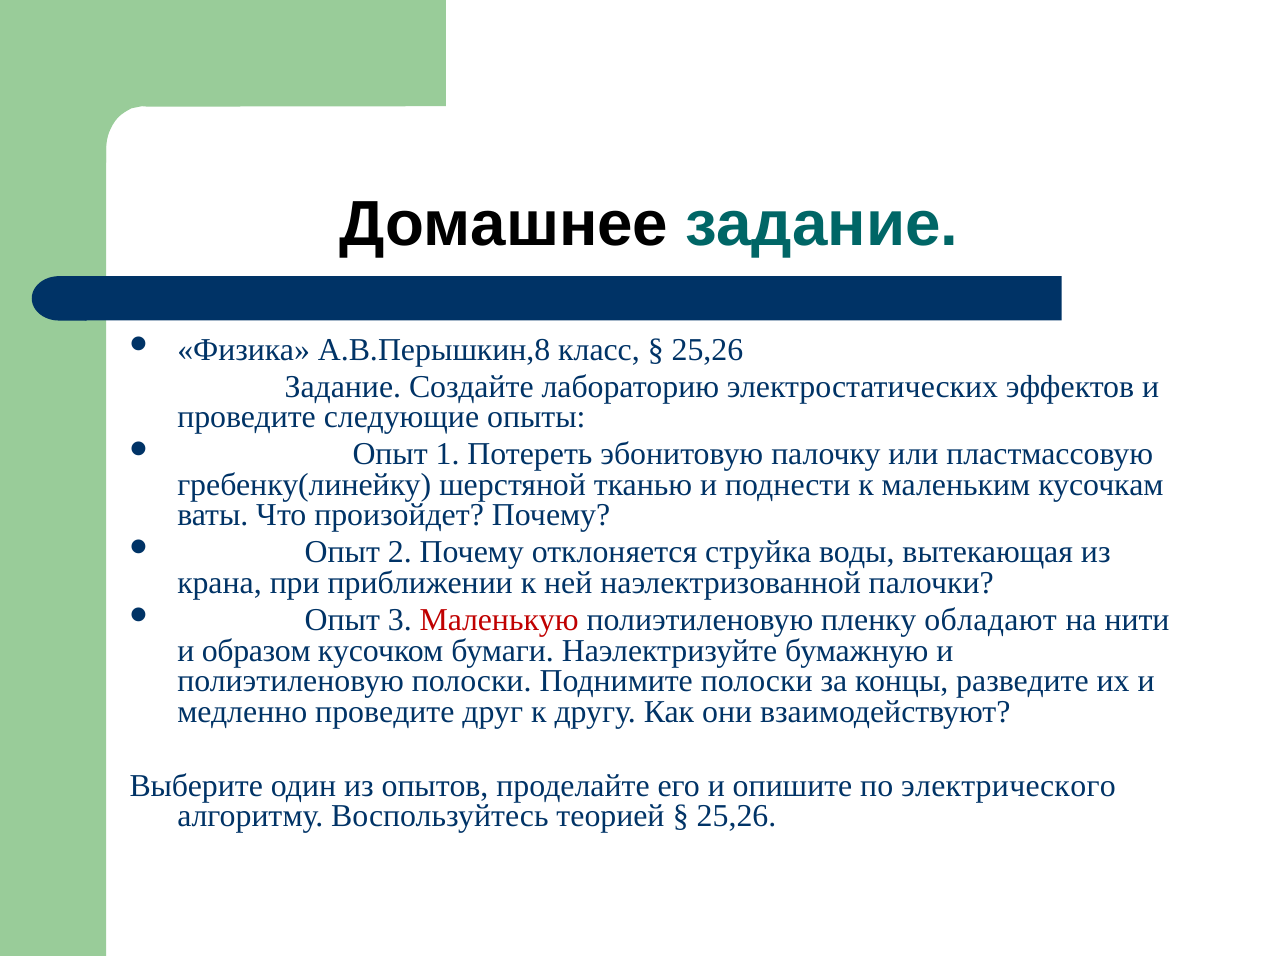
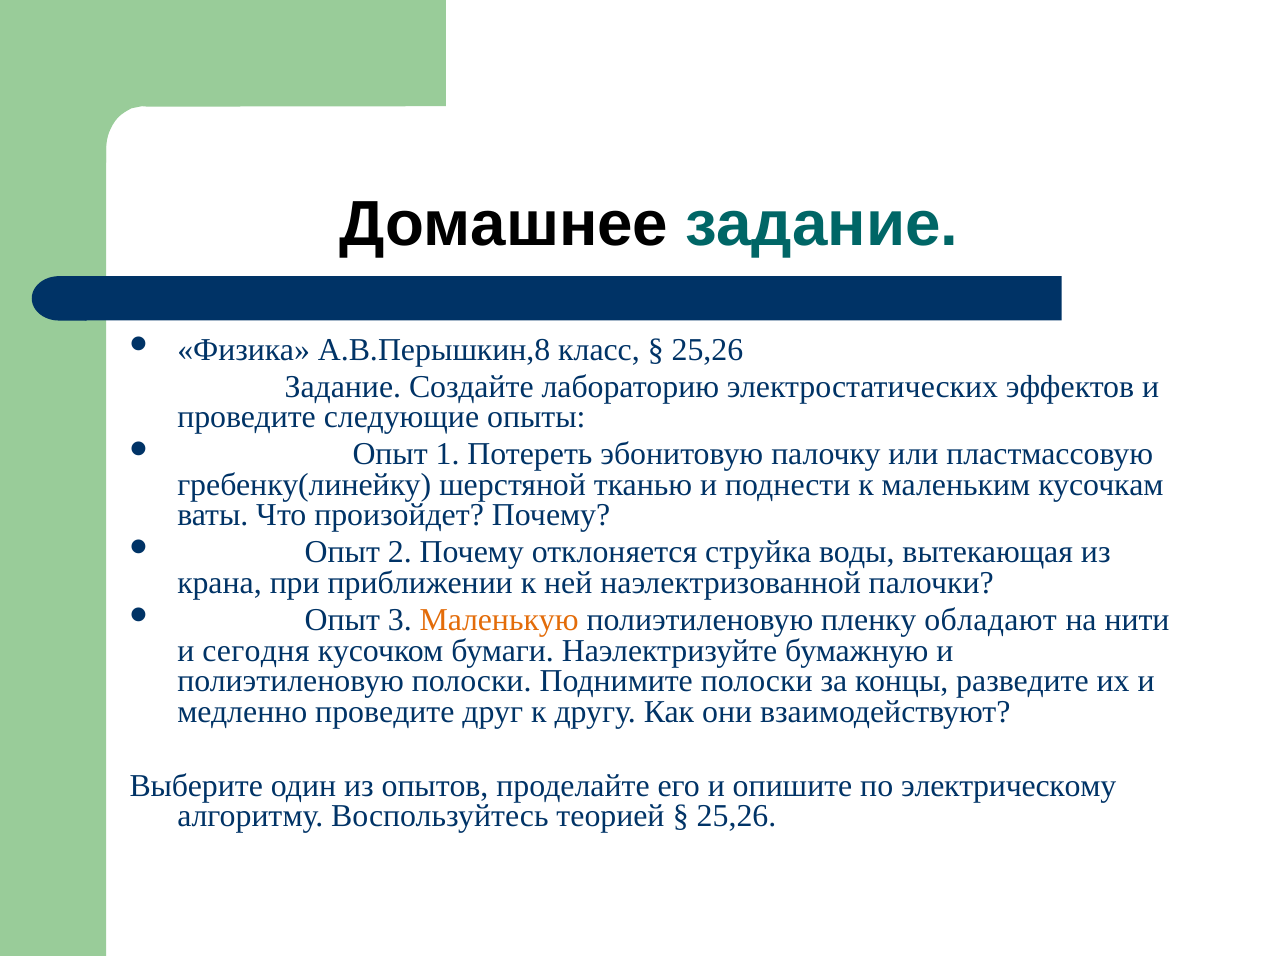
Маленькую colour: red -> orange (499, 620)
образом: образом -> сегодня (256, 650)
электрического: электрического -> электрическому (1009, 785)
